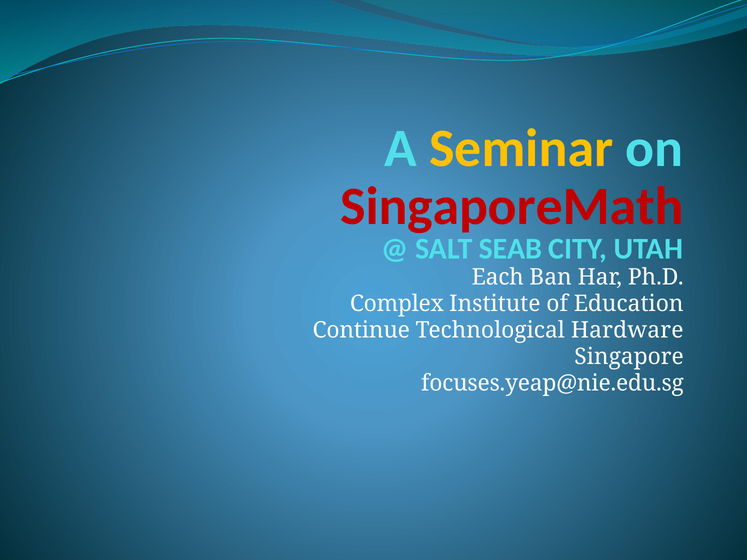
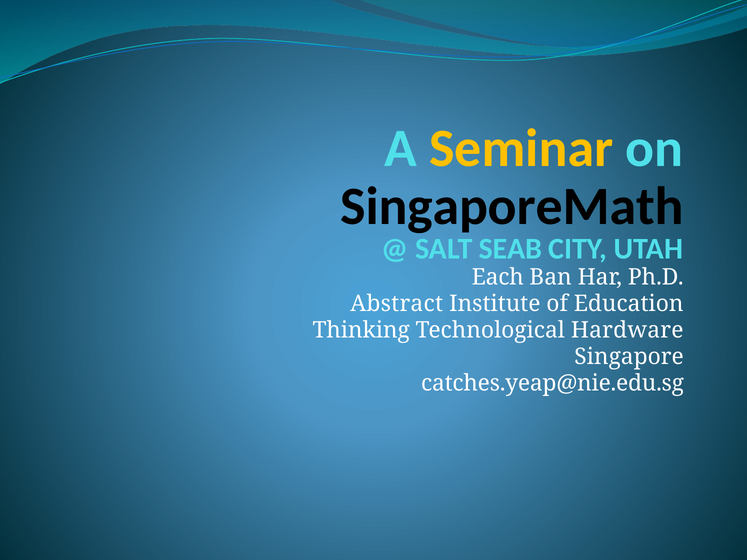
SingaporeMath colour: red -> black (512, 207)
Complex: Complex -> Abstract (397, 304)
Continue: Continue -> Thinking (361, 330)
focuses.yeap@nie.edu.sg: focuses.yeap@nie.edu.sg -> catches.yeap@nie.edu.sg (552, 383)
